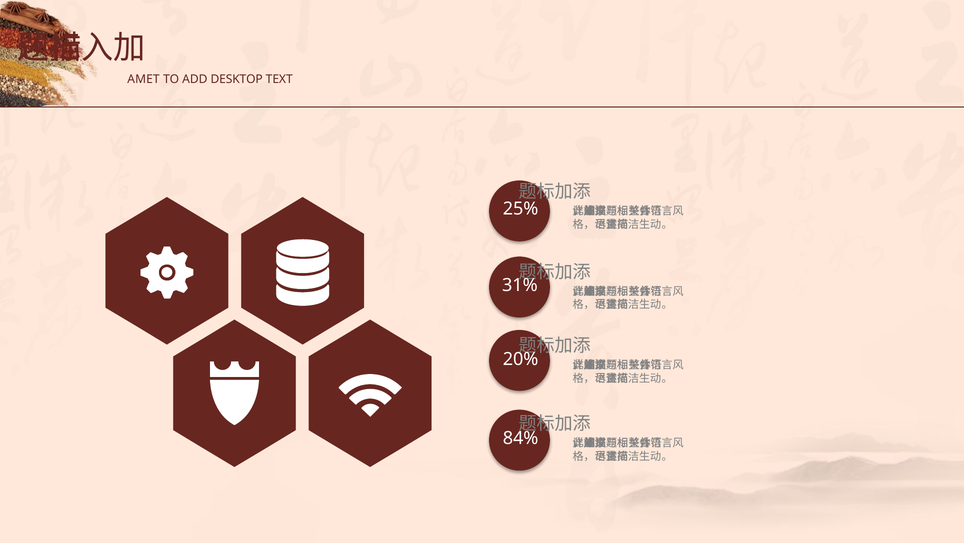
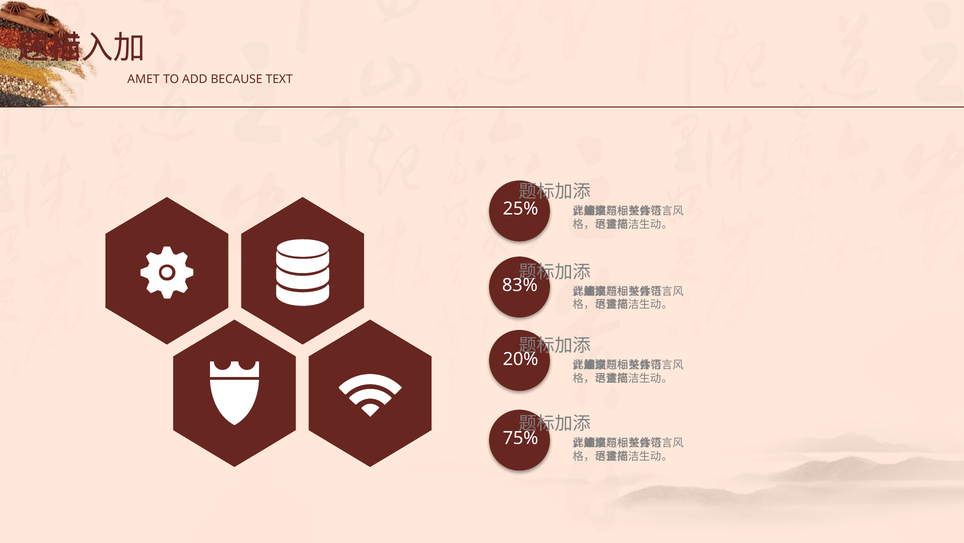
DESKTOP: DESKTOP -> BECAUSE (237, 79)
31%: 31% -> 83% (520, 285)
84%: 84% -> 75% (521, 438)
